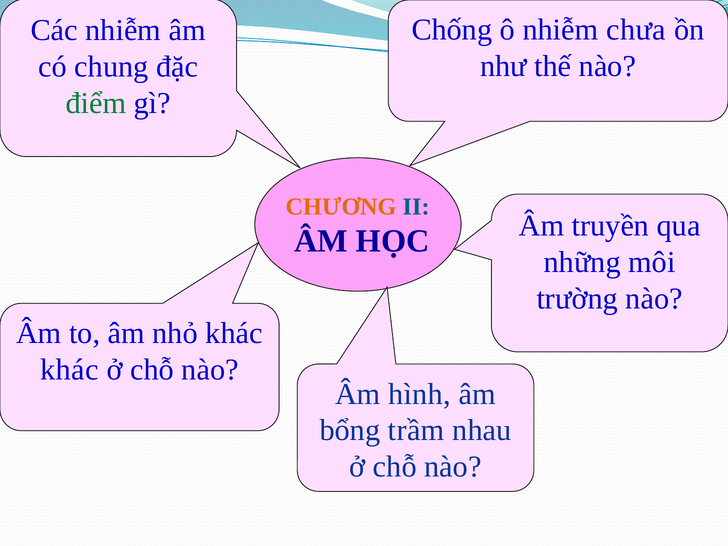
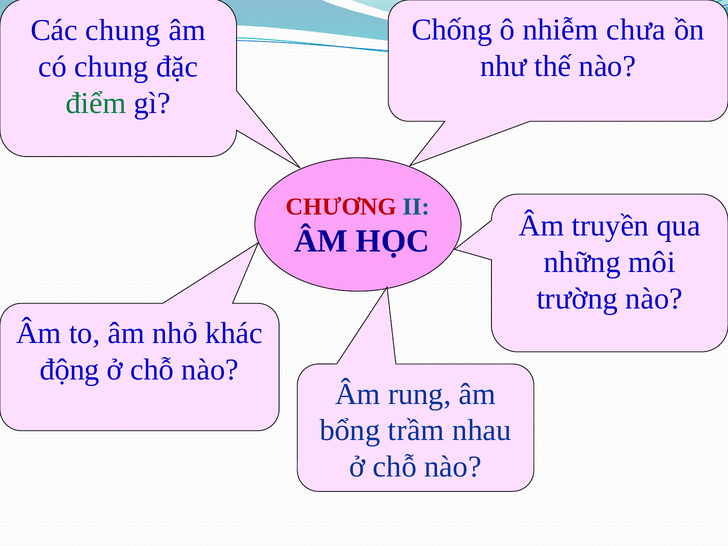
Các nhiễm: nhiễm -> chung (123, 30)
CHƯƠNG colour: orange -> red (341, 207)
khác: khác -> động (70, 370)
hình: hình -> rung (420, 394)
